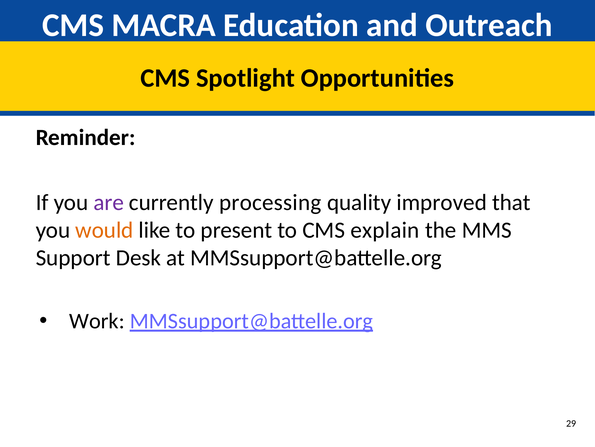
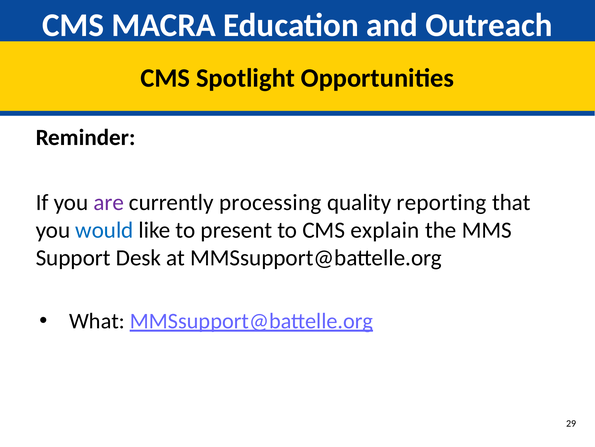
improved: improved -> reporting (442, 202)
would colour: orange -> blue (104, 230)
Work: Work -> What (97, 321)
